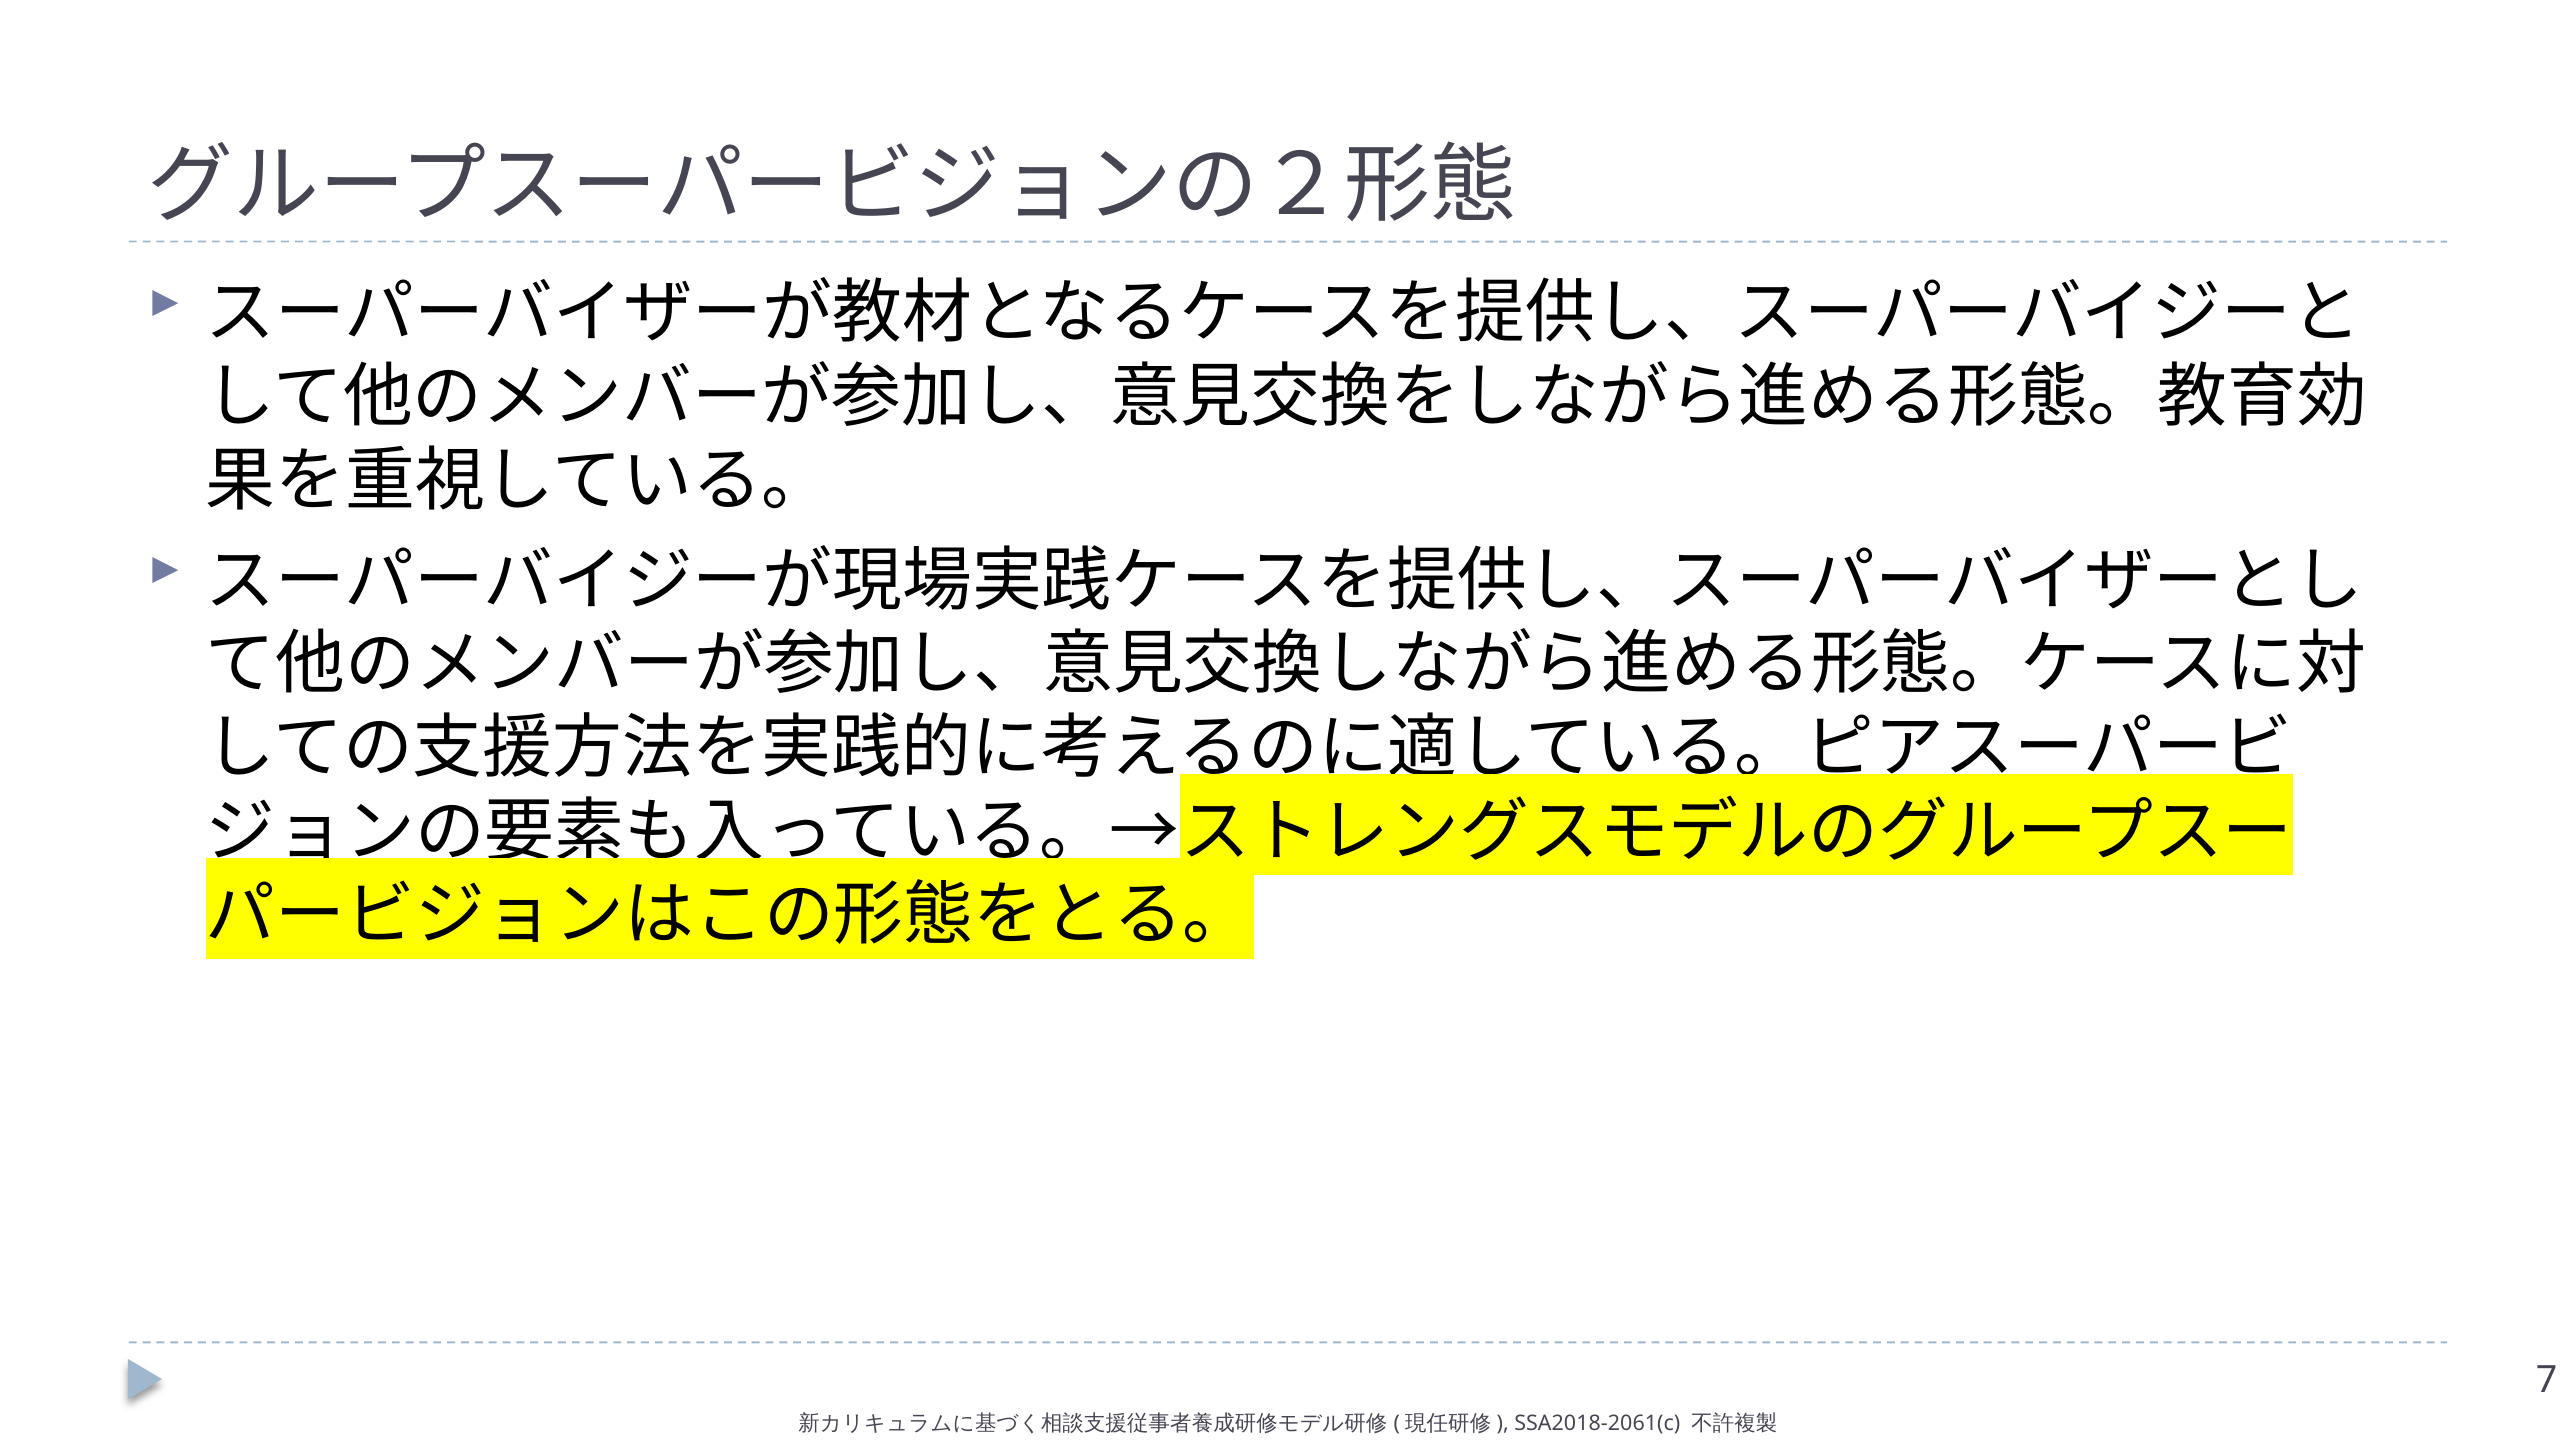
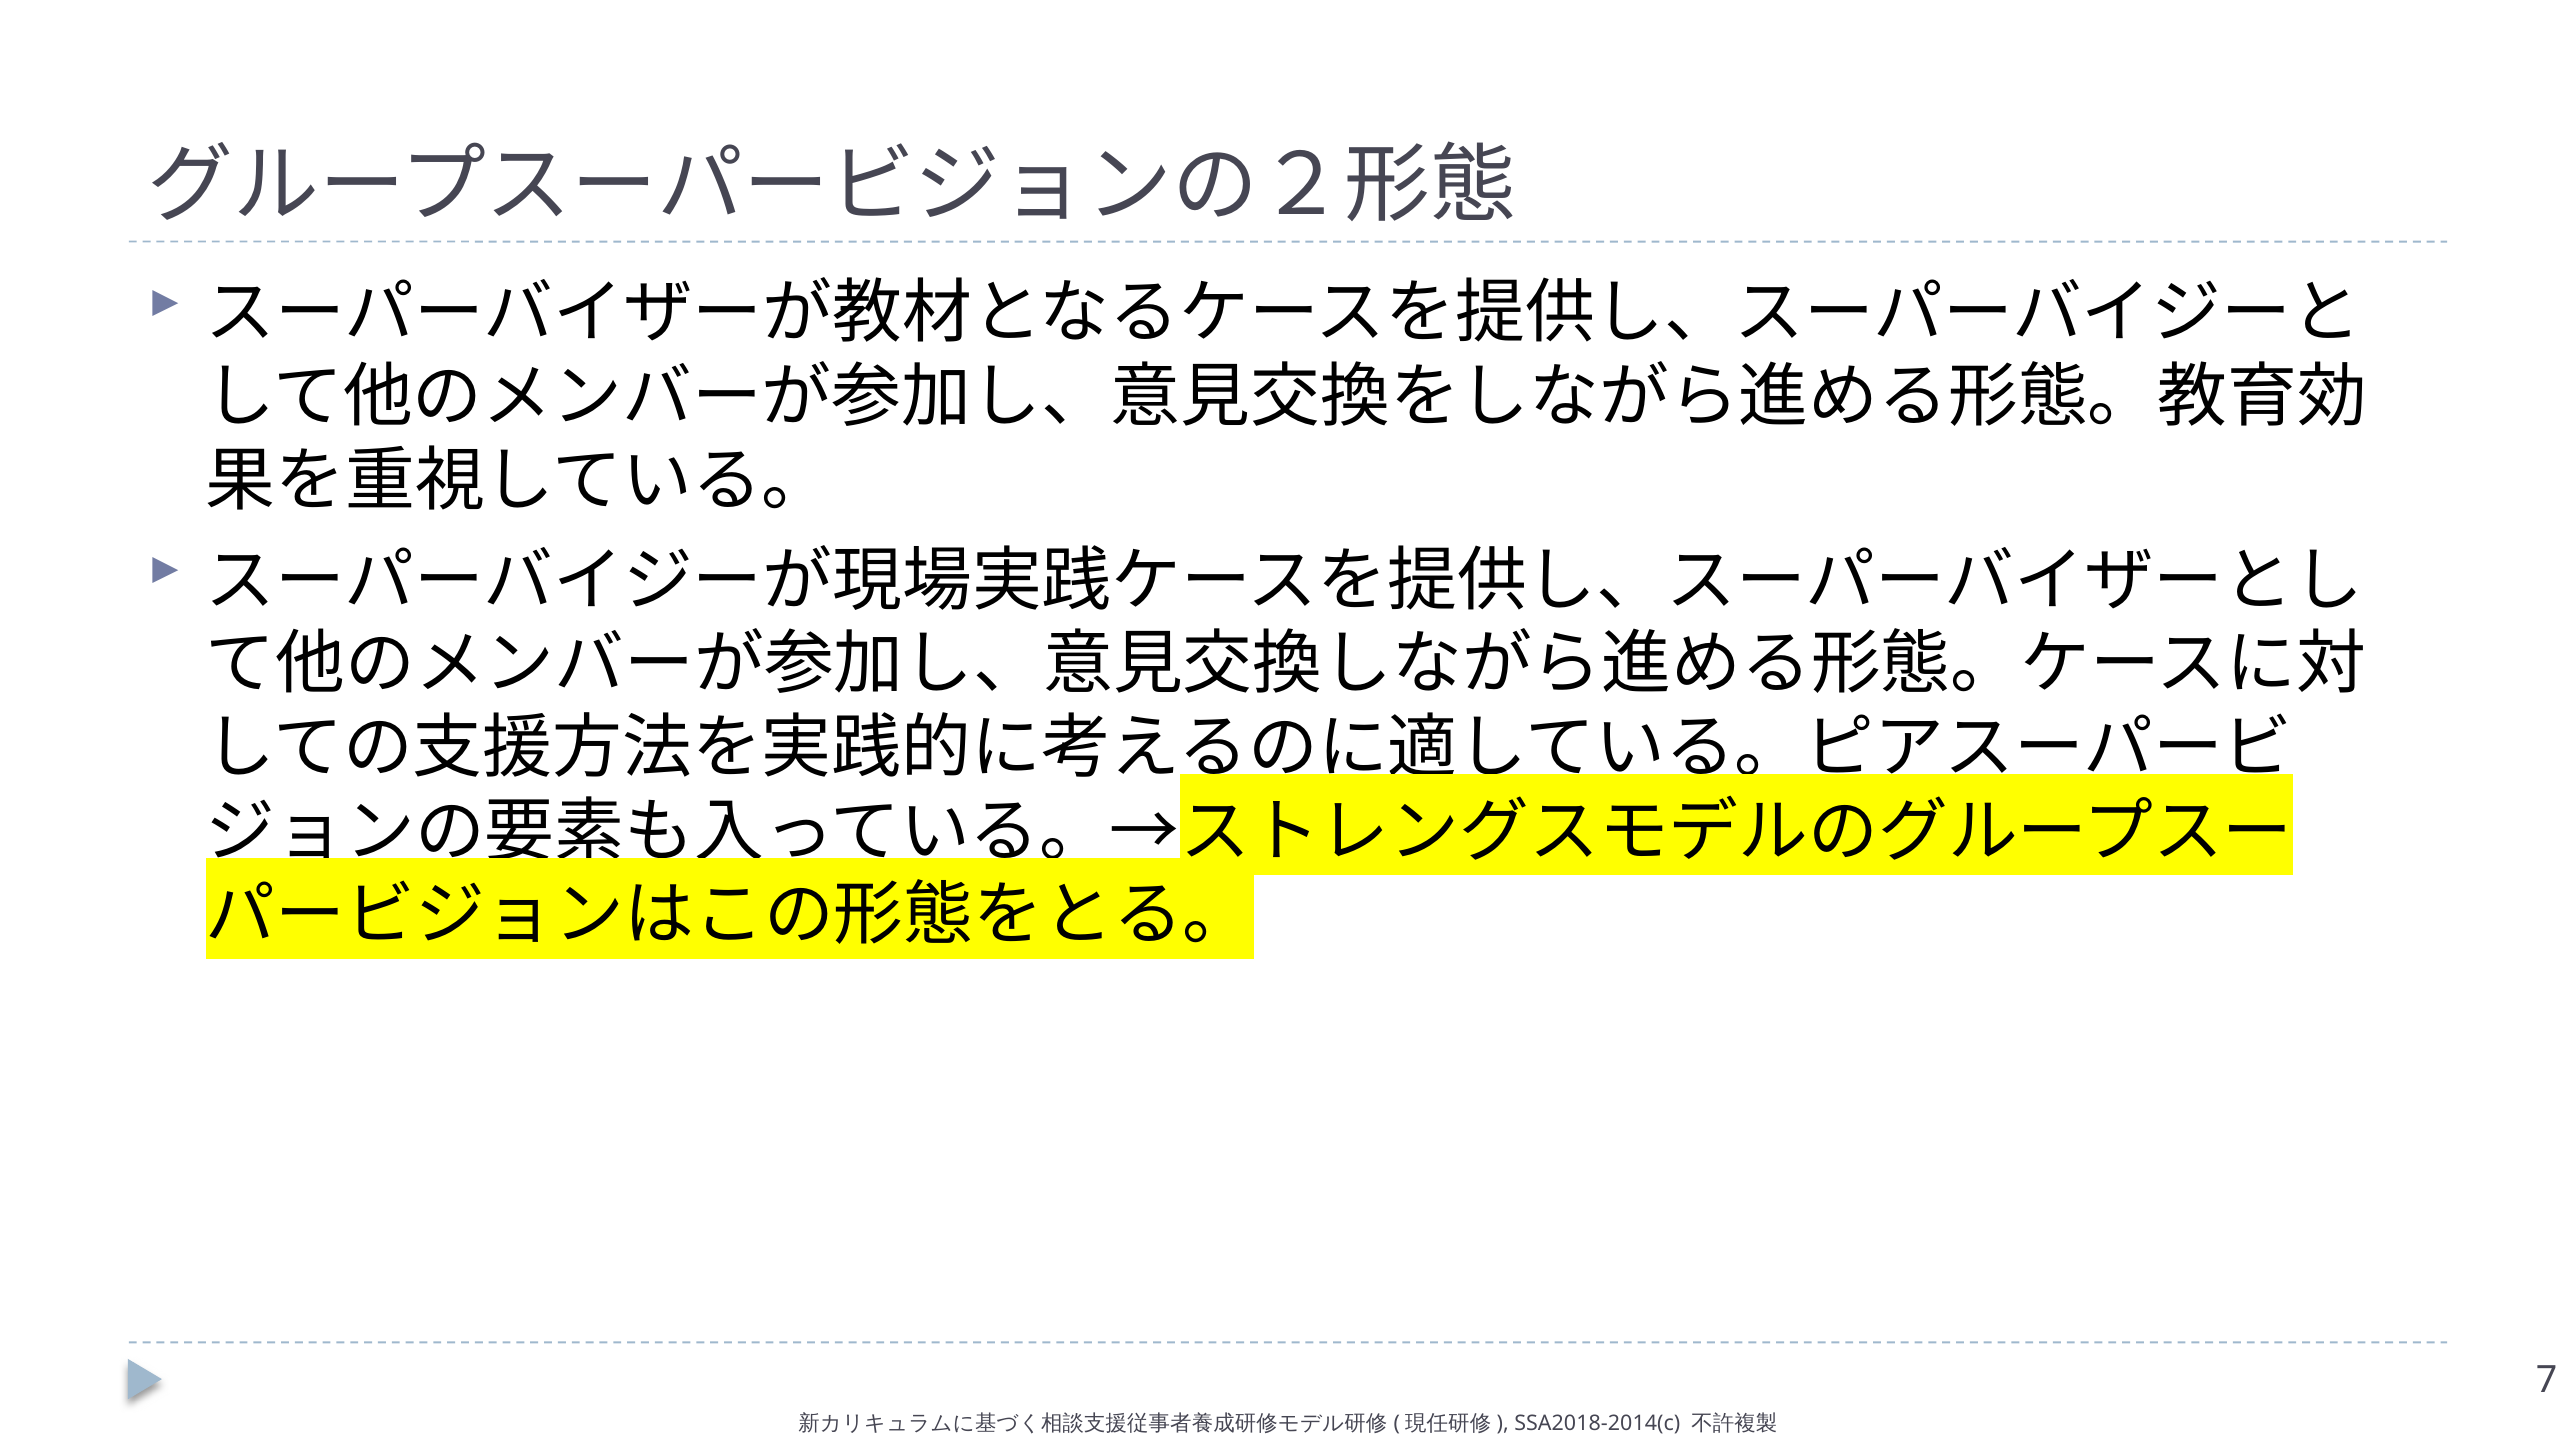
SSA2018-2061(c: SSA2018-2061(c -> SSA2018-2014(c (1597, 1424)
